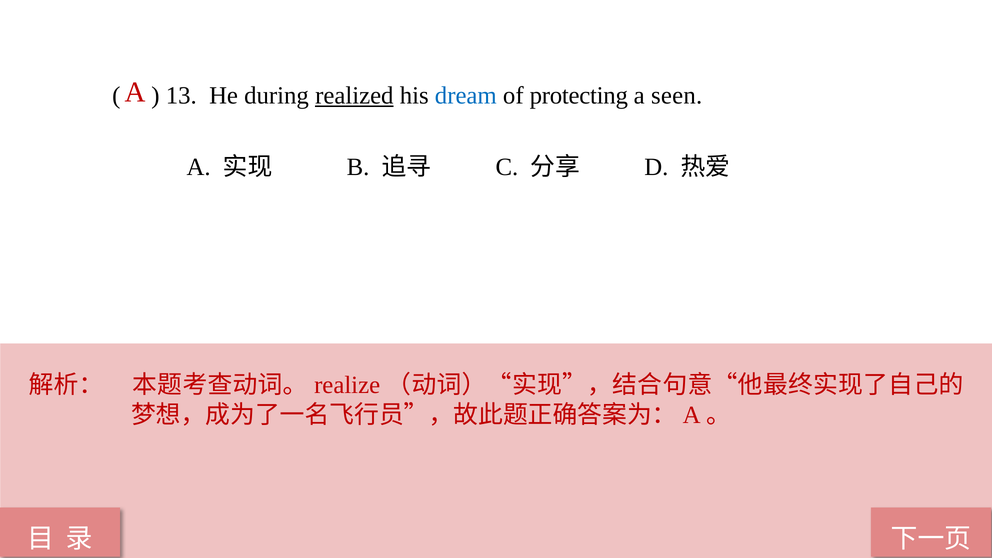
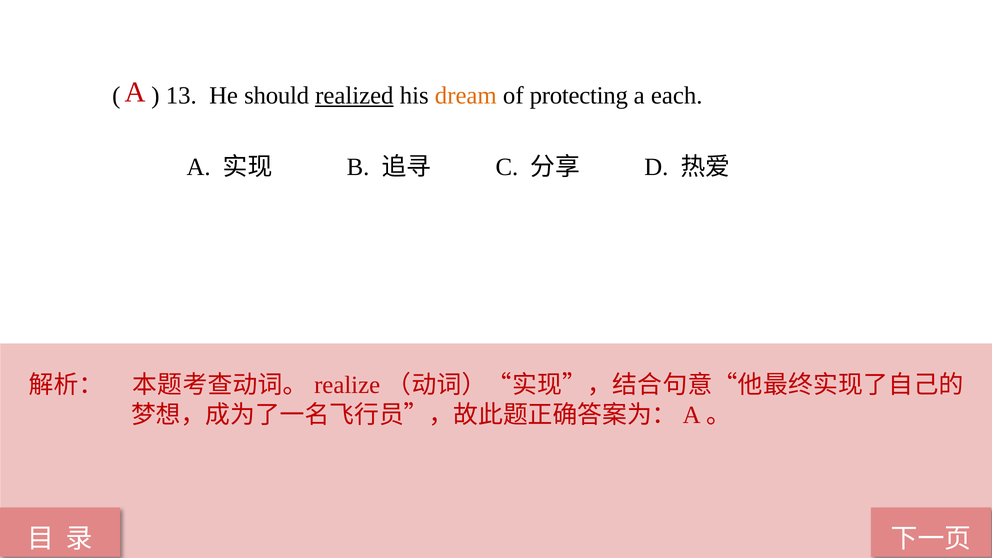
during: during -> should (277, 95)
dream colour: blue -> orange (466, 95)
seen: seen -> each (677, 95)
